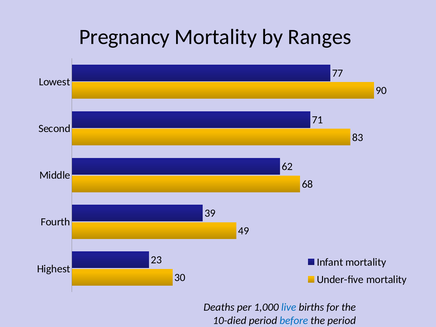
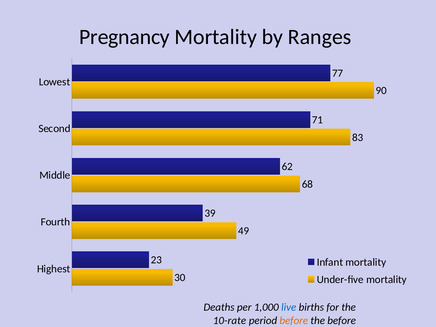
10-died: 10-died -> 10-rate (230, 320)
before colour: blue -> orange (294, 320)
the period: period -> before (342, 320)
